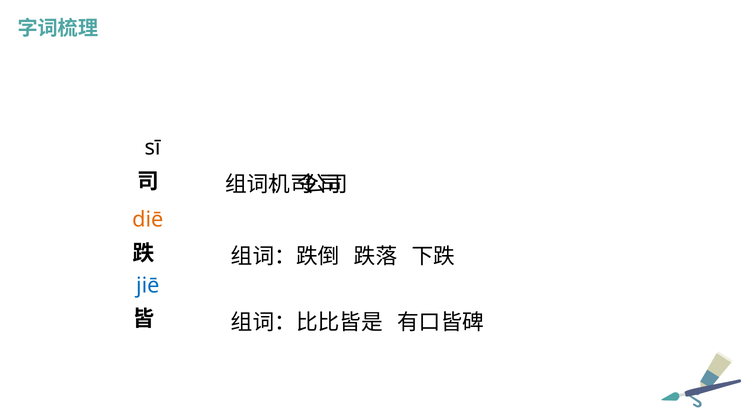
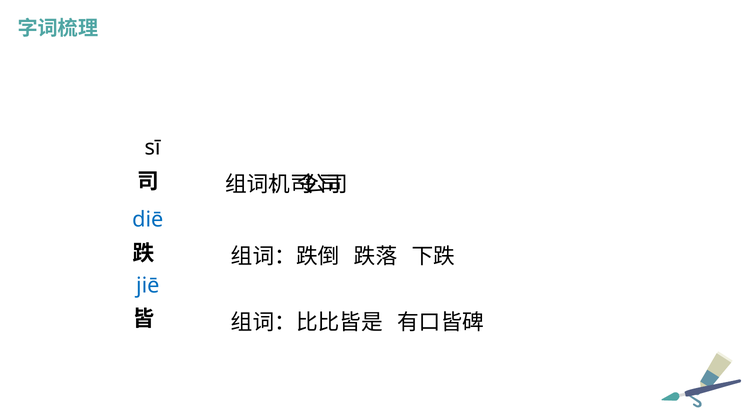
diē colour: orange -> blue (148, 219)
